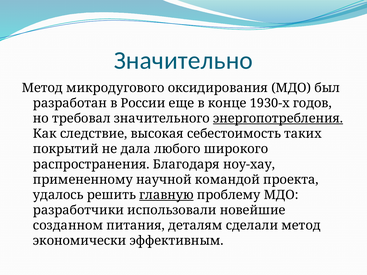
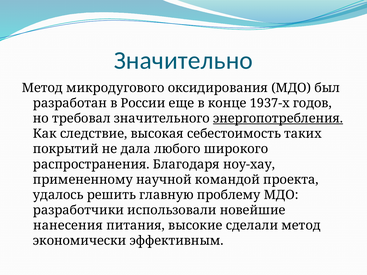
1930-х: 1930-х -> 1937-х (270, 103)
главную underline: present -> none (166, 195)
созданном: созданном -> нанесения (68, 226)
деталям: деталям -> высокие (195, 226)
